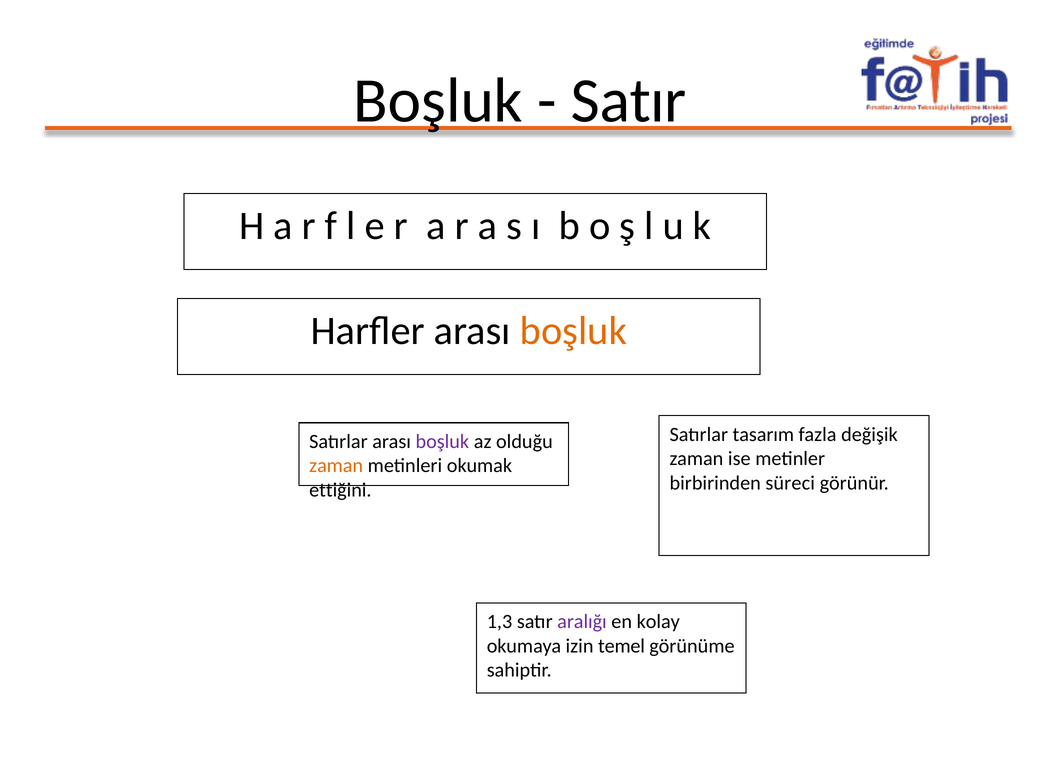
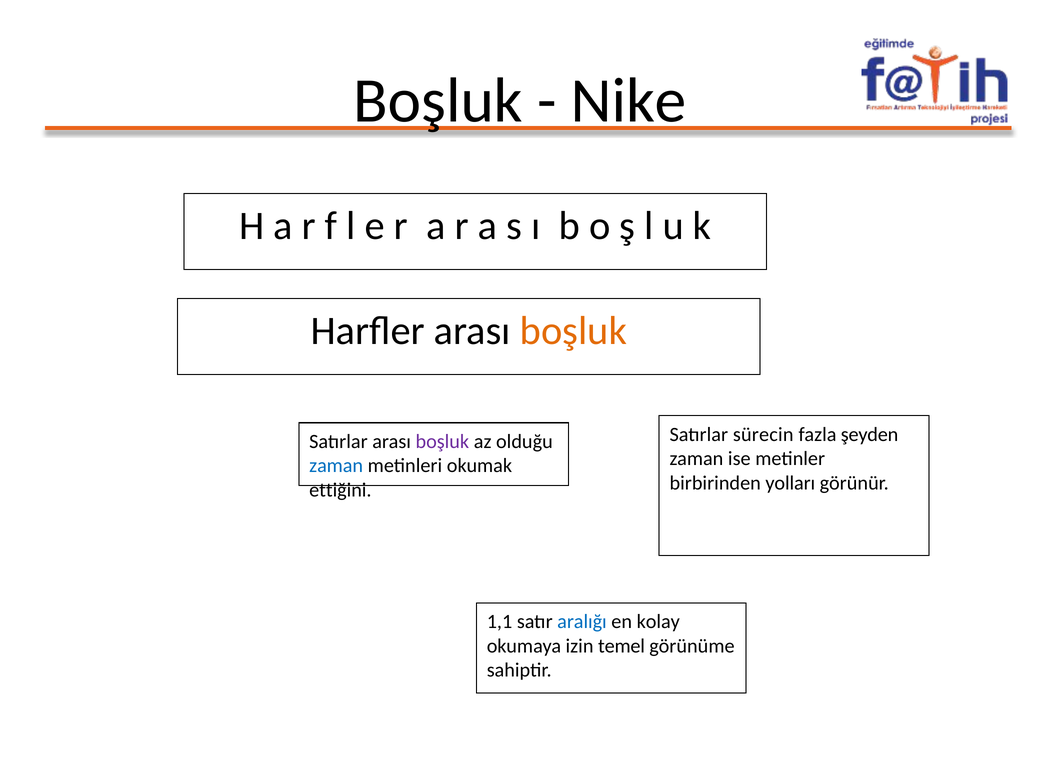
Satır: Satır -> Nike (629, 101)
tasarım: tasarım -> sürecin (763, 434)
değişik: değişik -> şeyden (870, 434)
zaman colour: orange -> blue (336, 466)
süreci: süreci -> yolları (790, 483)
1,3: 1,3 -> 1,1 (500, 622)
aralığı colour: purple -> blue (582, 622)
